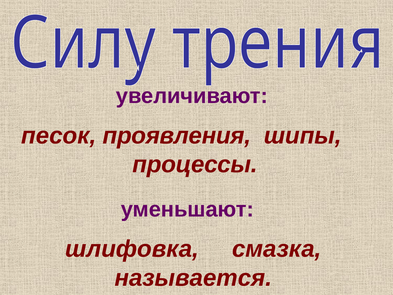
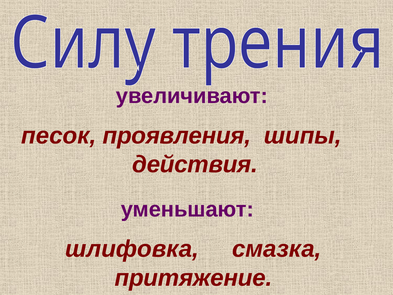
процессы: процессы -> действия (195, 164)
называется: называется -> притяжение (193, 278)
